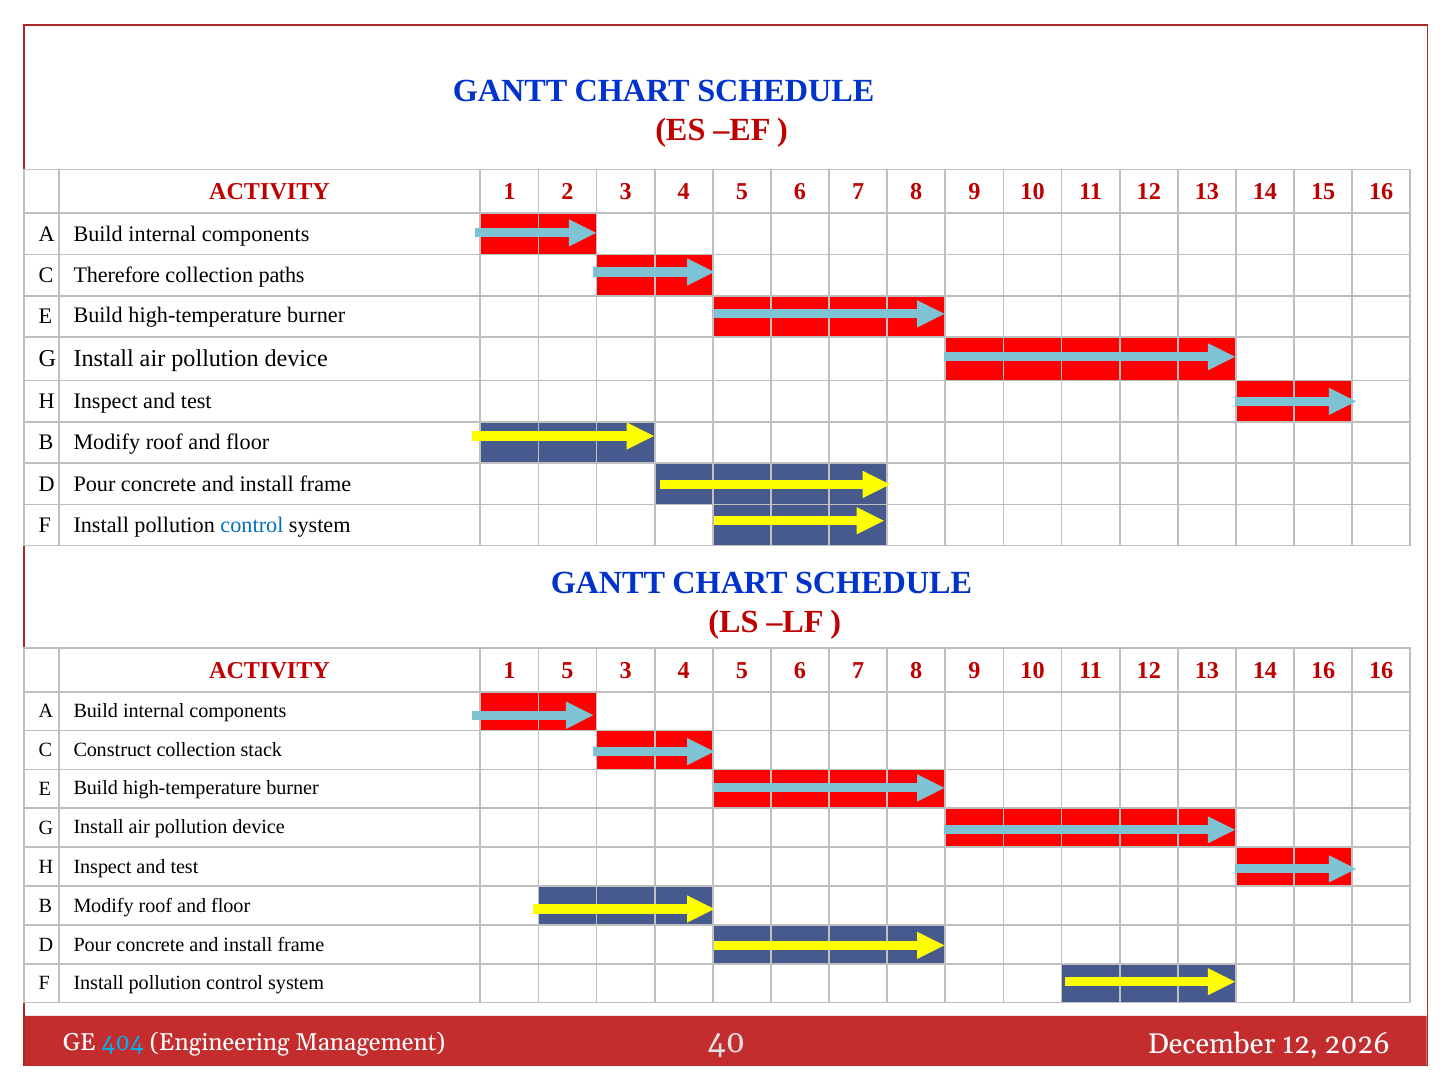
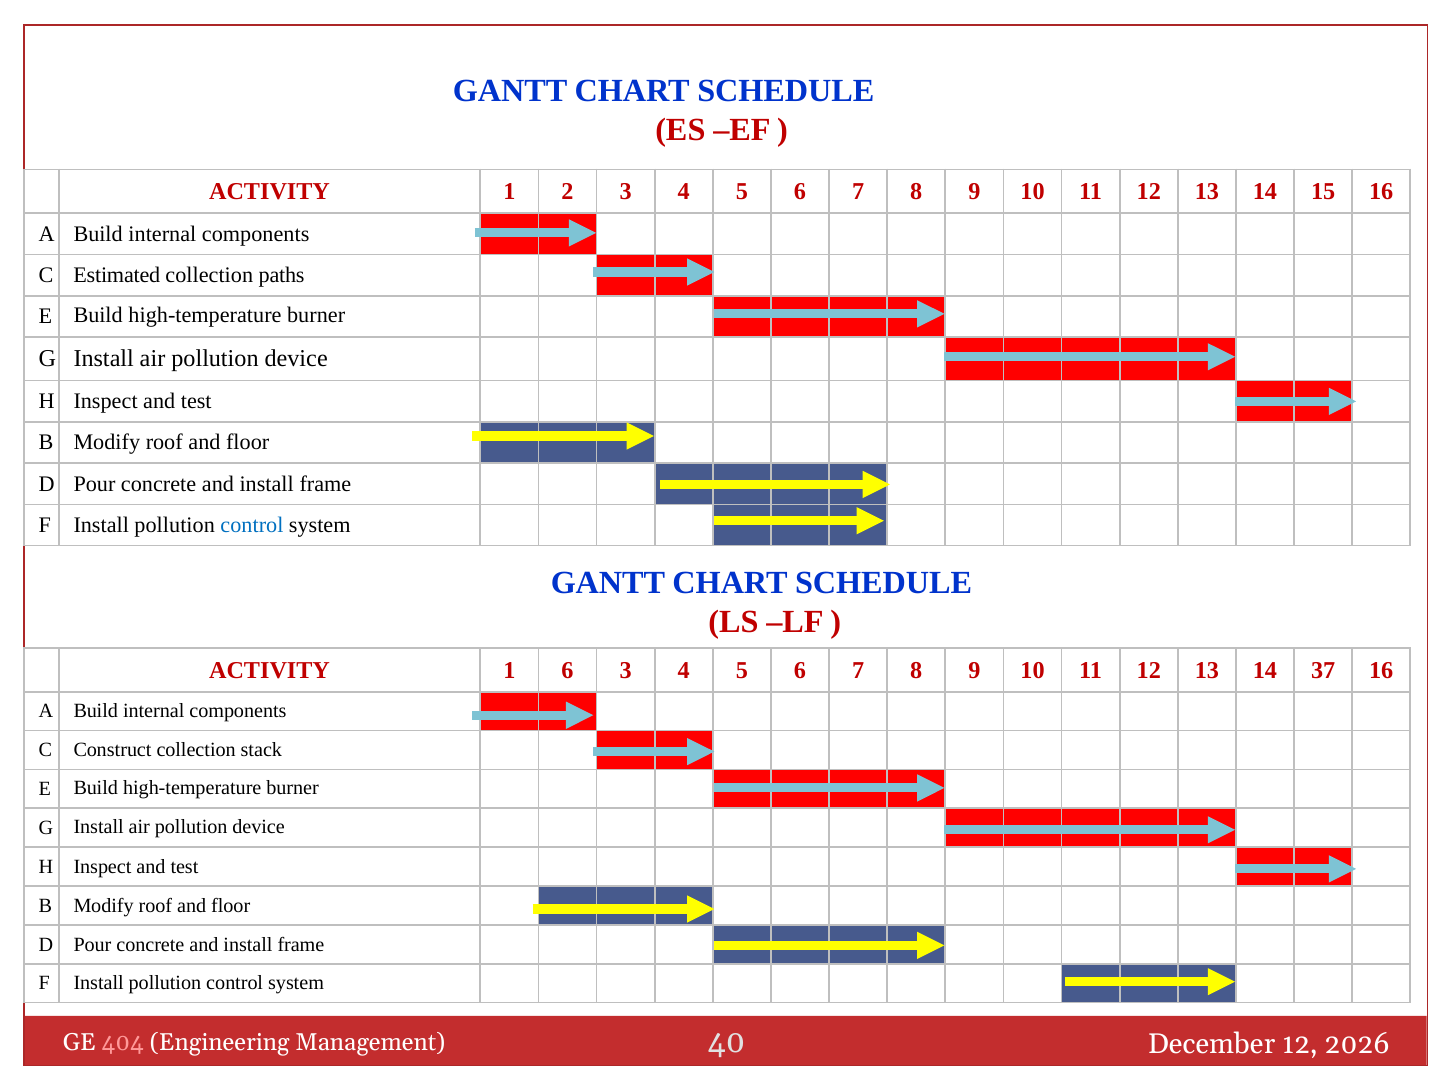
Therefore: Therefore -> Estimated (117, 275)
1 5: 5 -> 6 (568, 670)
14 16: 16 -> 37 (1323, 670)
404 colour: light blue -> pink (123, 1042)
